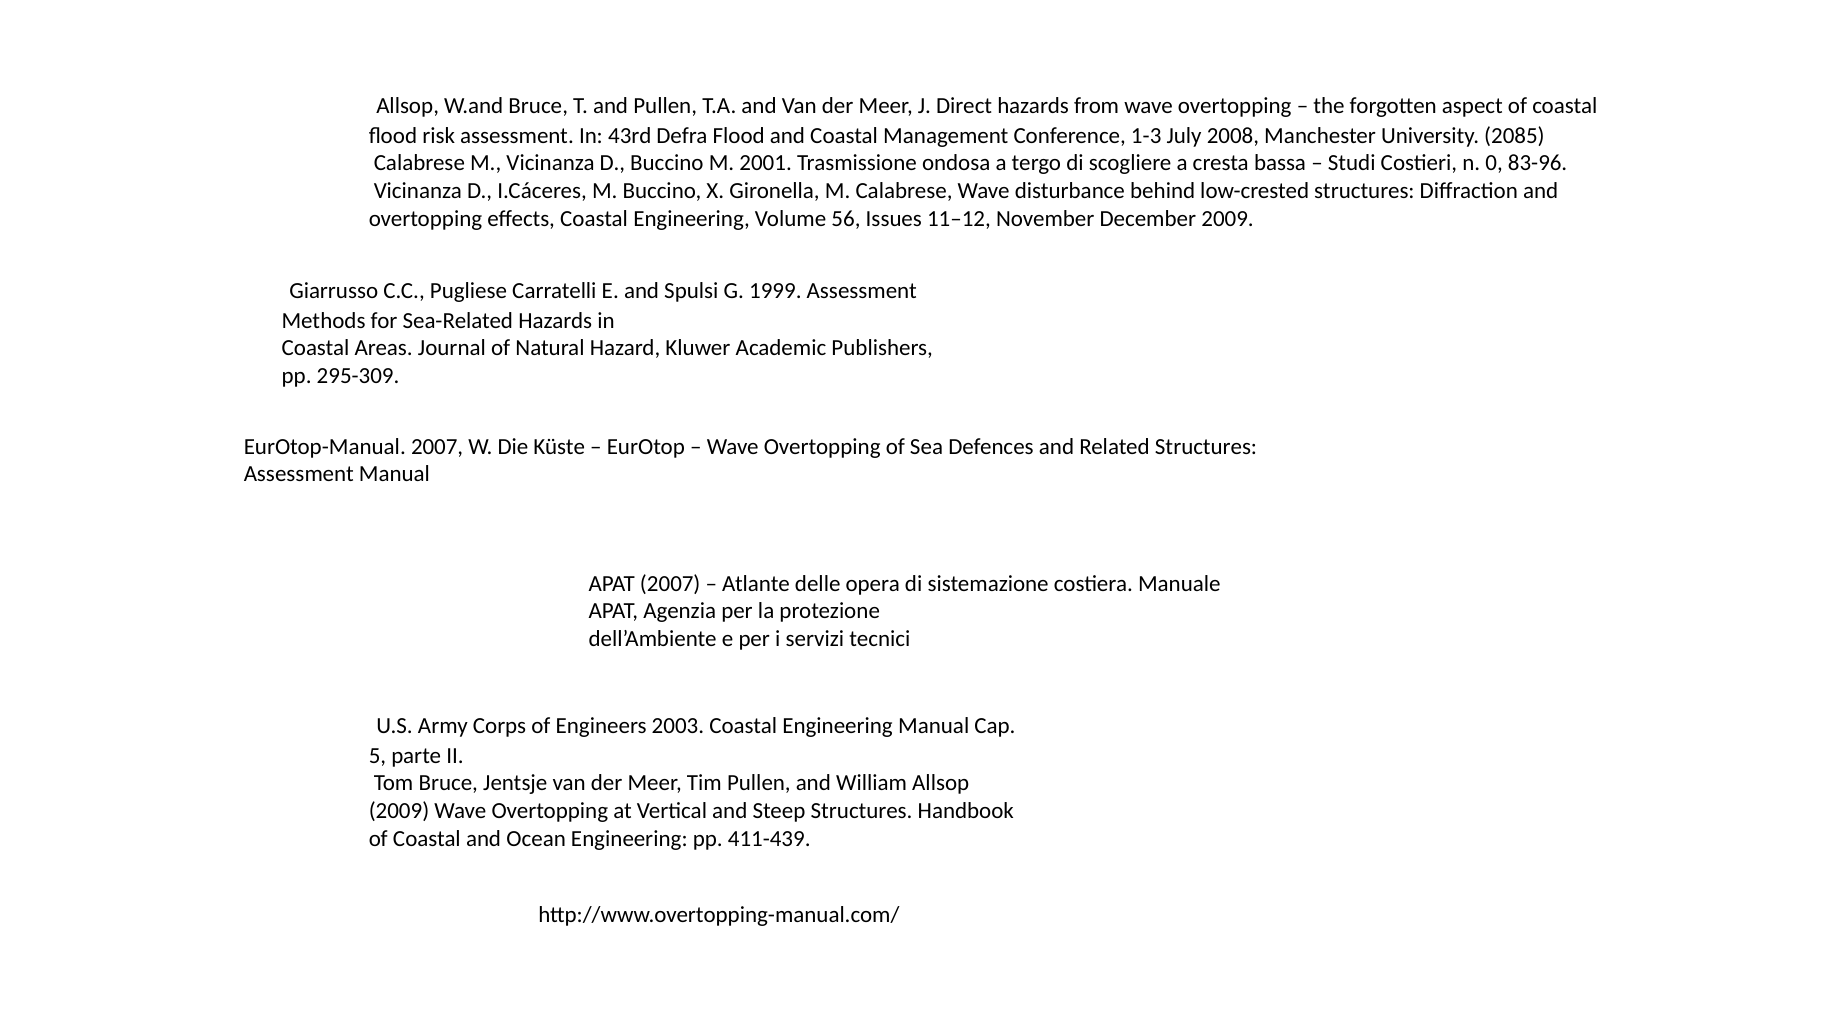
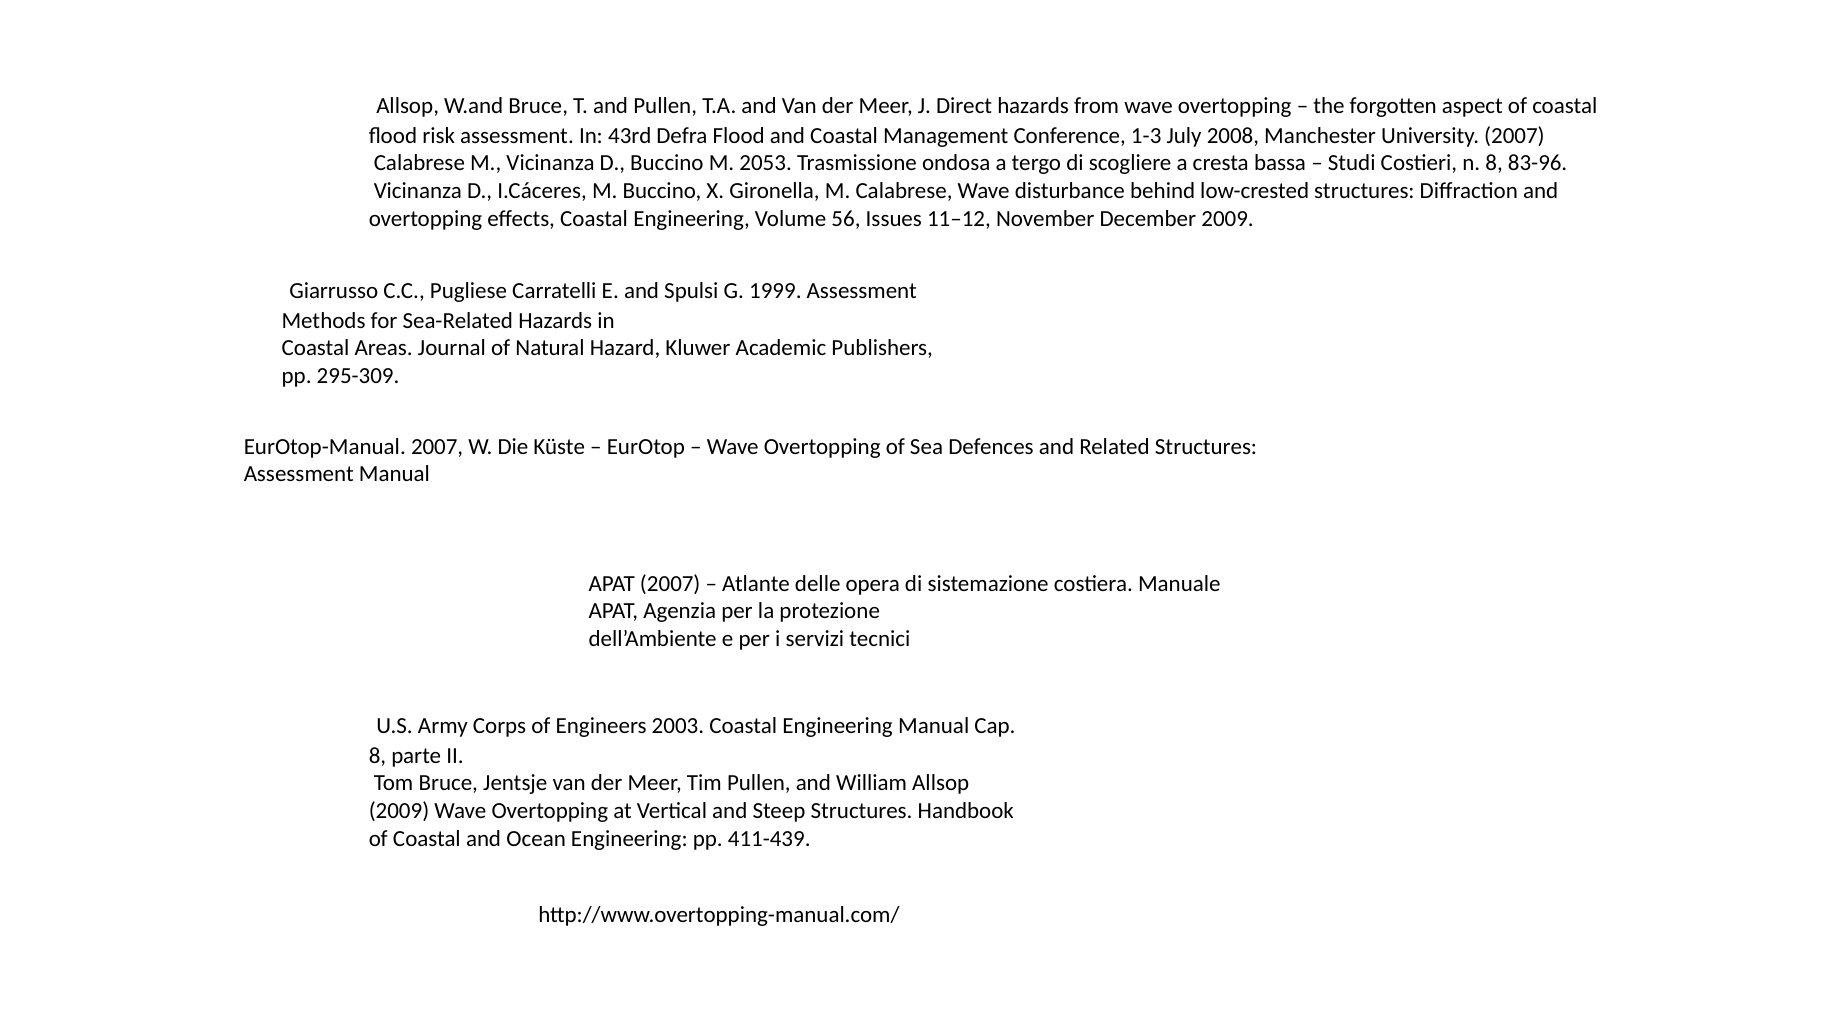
University 2085: 2085 -> 2007 (1514, 136)
2001: 2001 -> 2053 (766, 163)
n 0: 0 -> 8 (1494, 163)
5: 5 -> 8 (377, 756)
